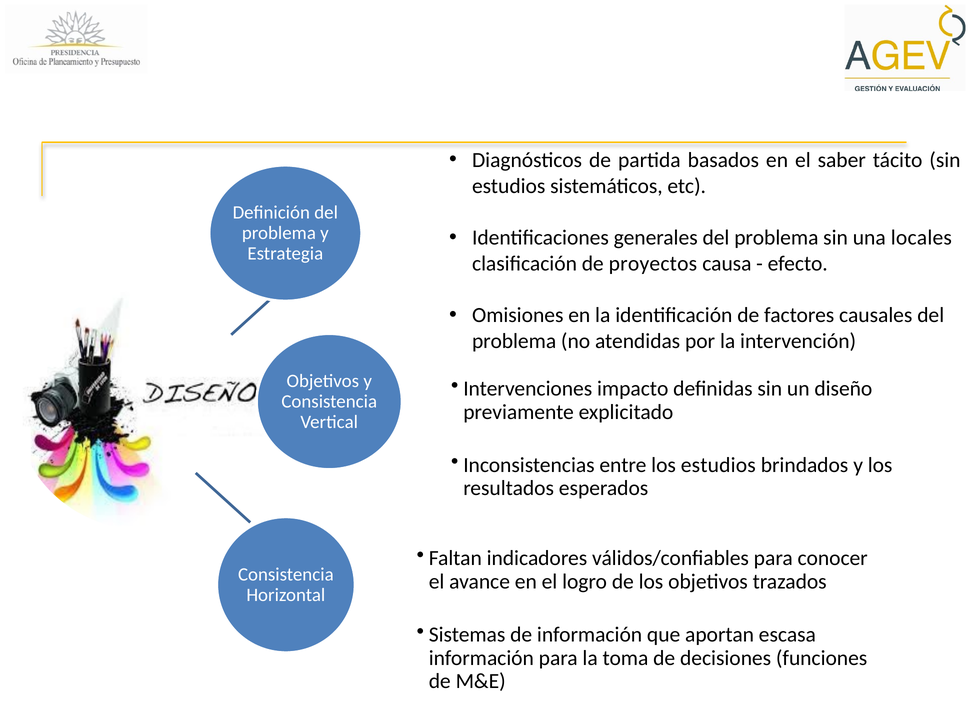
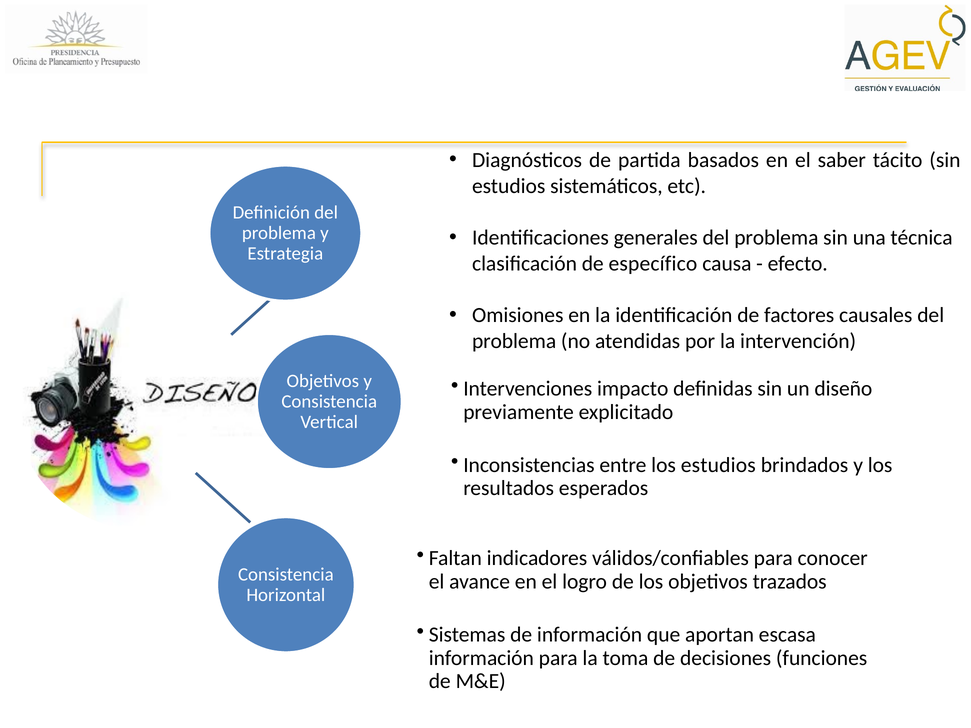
locales: locales -> técnica (922, 238)
proyectos: proyectos -> específico (653, 264)
